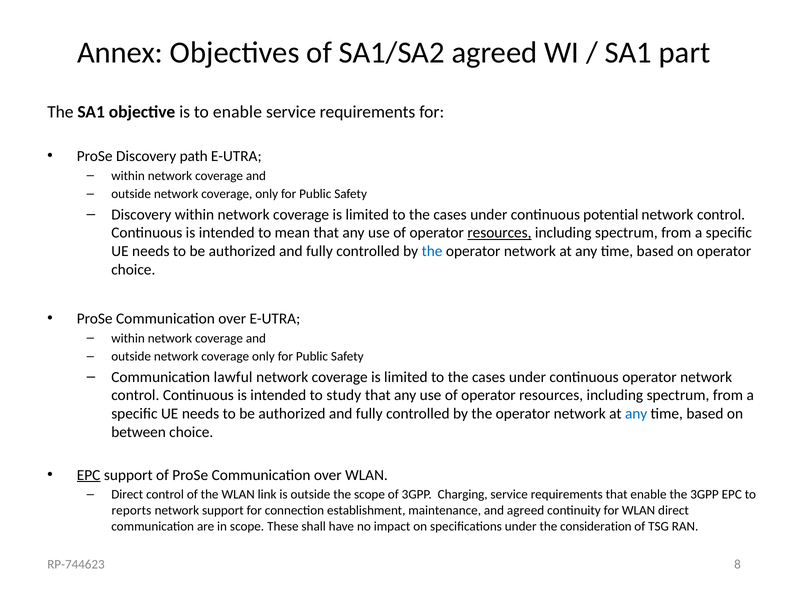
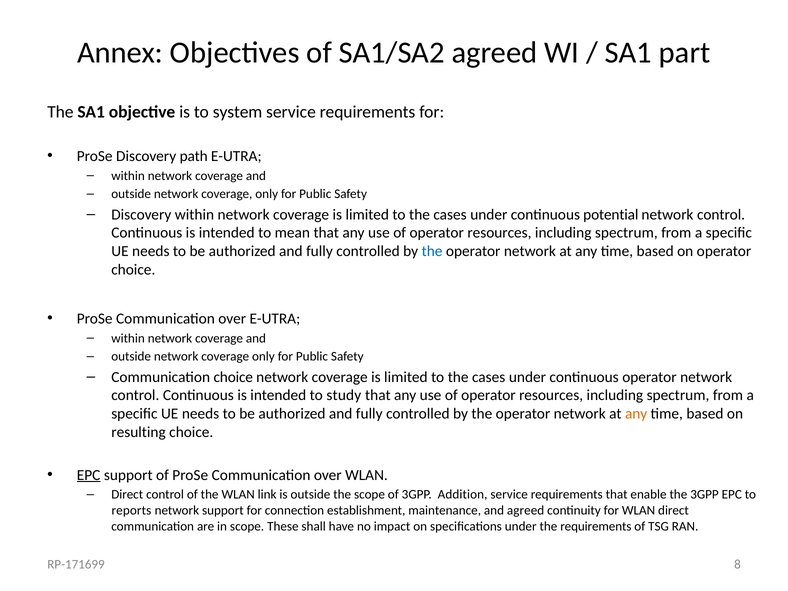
to enable: enable -> system (238, 112)
resources underline: present -> none (499, 233)
Communication lawful: lawful -> choice (233, 377)
any colour: blue -> orange (636, 414)
between: between -> resulting (139, 432)
Charging: Charging -> Addition (463, 495)
the consideration: consideration -> requirements (596, 526)
RP-744623: RP-744623 -> RP-171699 (76, 564)
